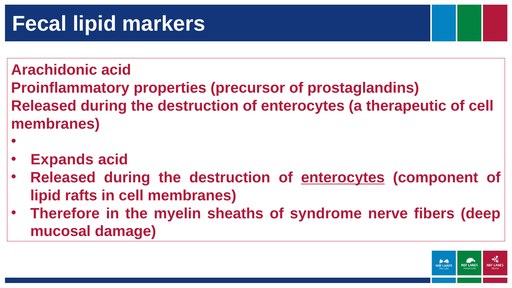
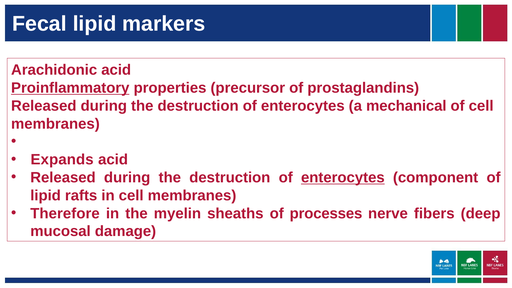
Proinflammatory underline: none -> present (70, 88)
therapeutic: therapeutic -> mechanical (406, 106)
syndrome: syndrome -> processes (326, 213)
